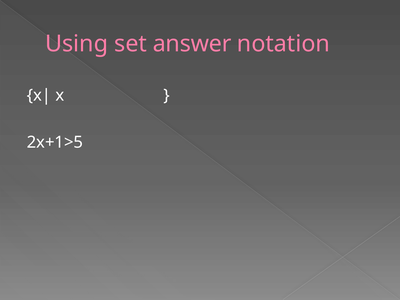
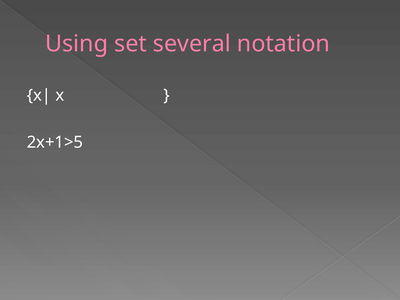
answer: answer -> several (192, 44)
